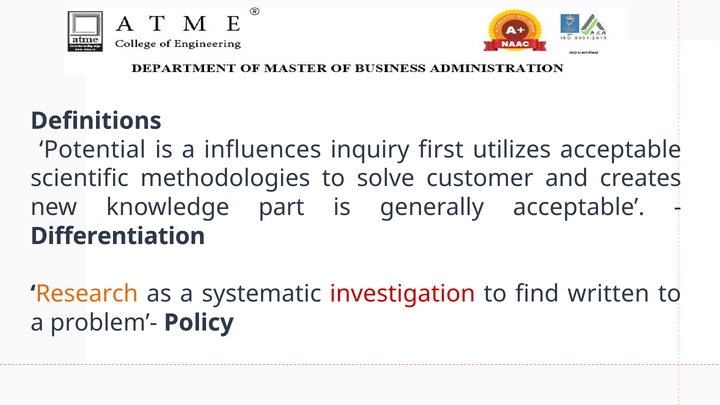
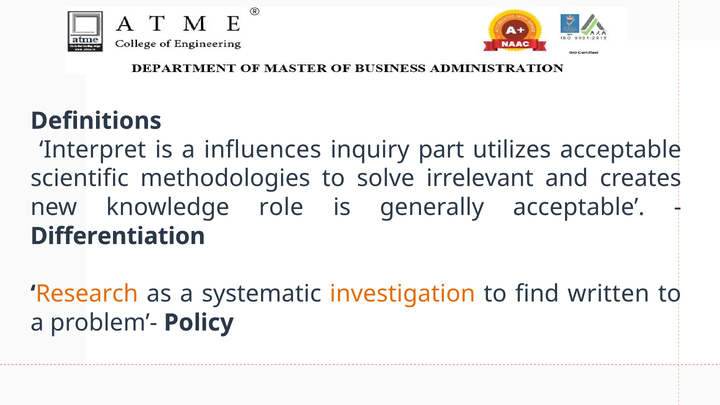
Potential: Potential -> Interpret (93, 150)
first: first -> part (441, 150)
customer: customer -> irrelevant (480, 179)
part: part -> role (281, 207)
investigation colour: red -> orange (403, 294)
